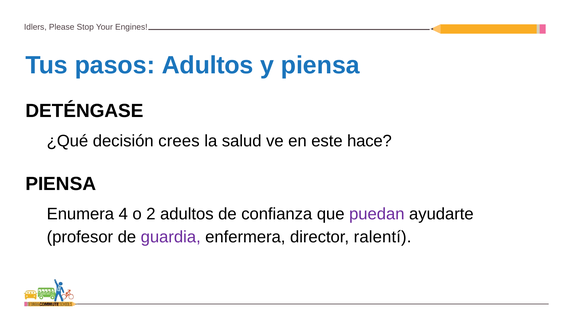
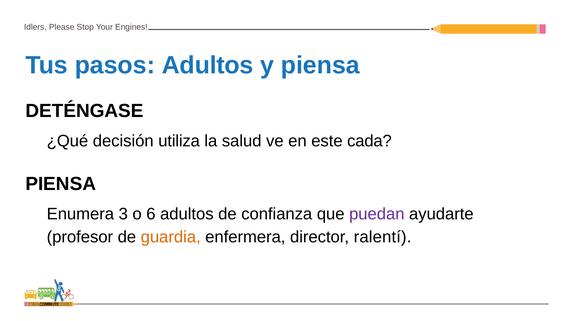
crees: crees -> utiliza (179, 141)
hace: hace -> cada (369, 141)
4: 4 -> 3 (123, 214)
2: 2 -> 6 (151, 214)
guardia colour: purple -> orange (171, 237)
